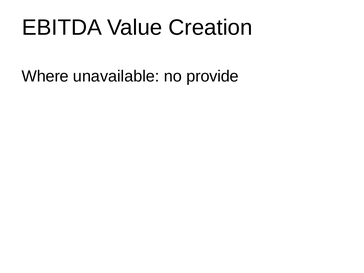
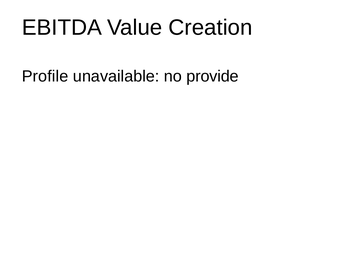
Where: Where -> Profile (45, 76)
